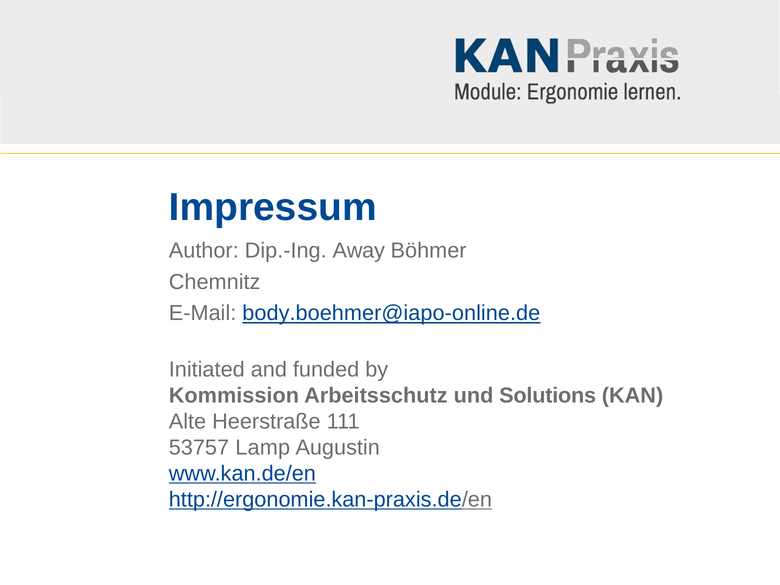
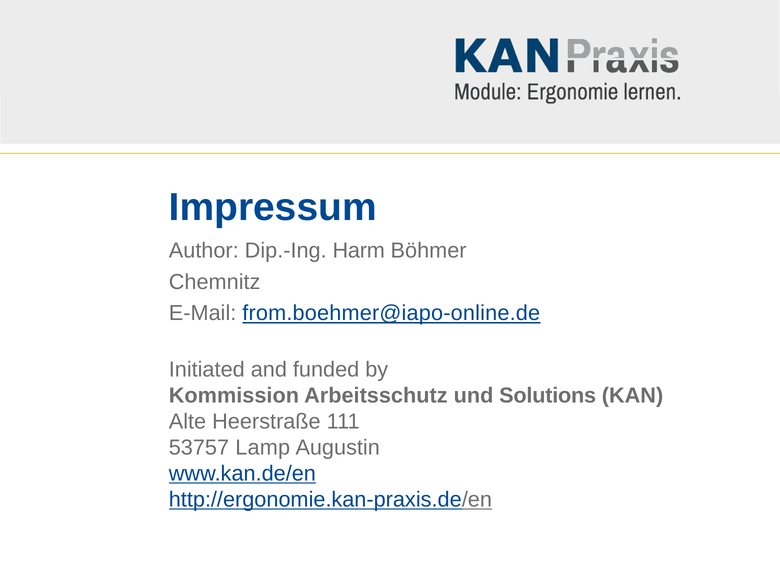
Away: Away -> Harm (359, 251)
body.boehmer@iapo-online.de: body.boehmer@iapo-online.de -> from.boehmer@iapo-online.de (391, 313)
